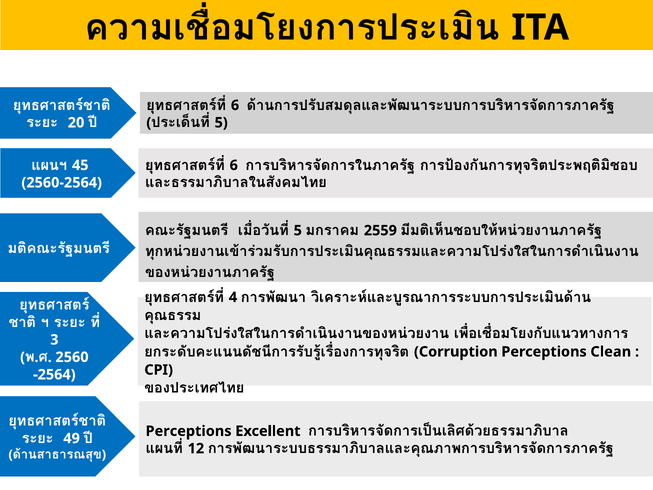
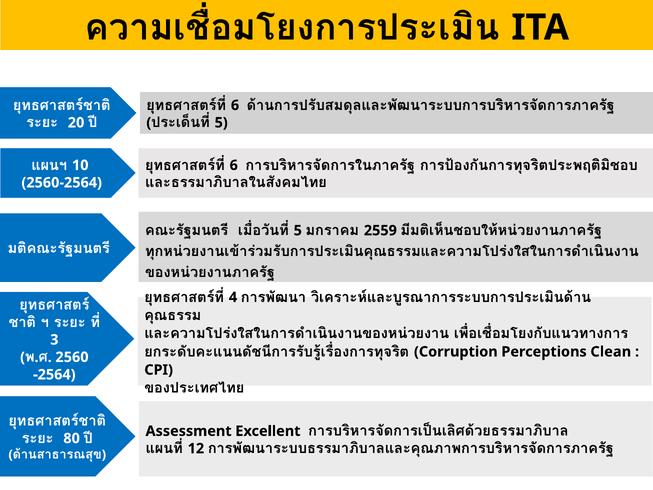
45: 45 -> 10 (80, 165)
Perceptions: Perceptions -> Assessment (189, 431)
49: 49 -> 80 (72, 438)
